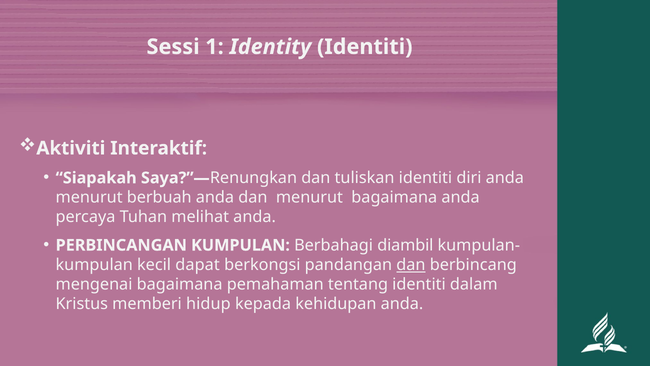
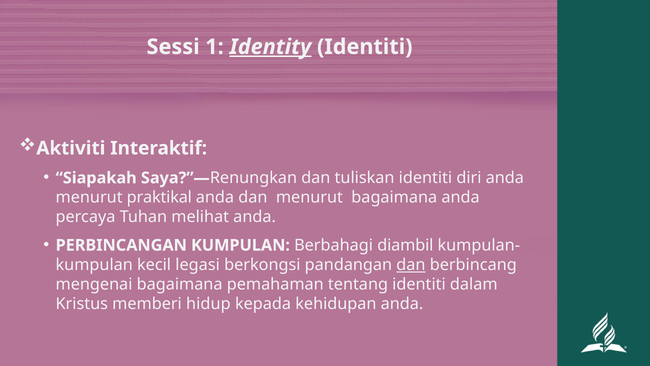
Identity underline: none -> present (270, 47)
berbuah: berbuah -> praktikal (159, 197)
dapat: dapat -> legasi (198, 265)
